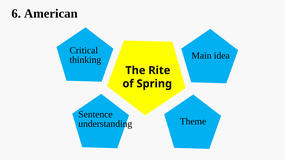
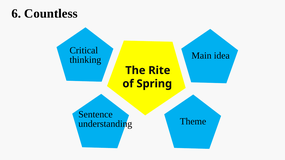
American: American -> Countless (51, 13)
